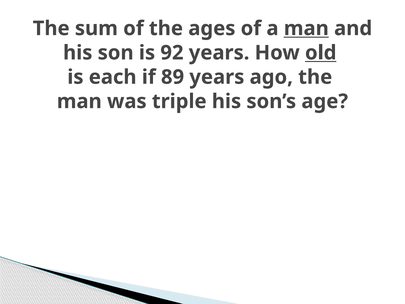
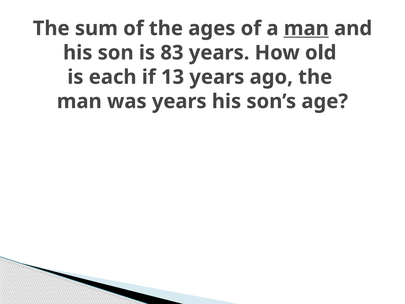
92: 92 -> 83 (172, 53)
old underline: present -> none (321, 53)
89: 89 -> 13 (173, 77)
was triple: triple -> years (179, 101)
